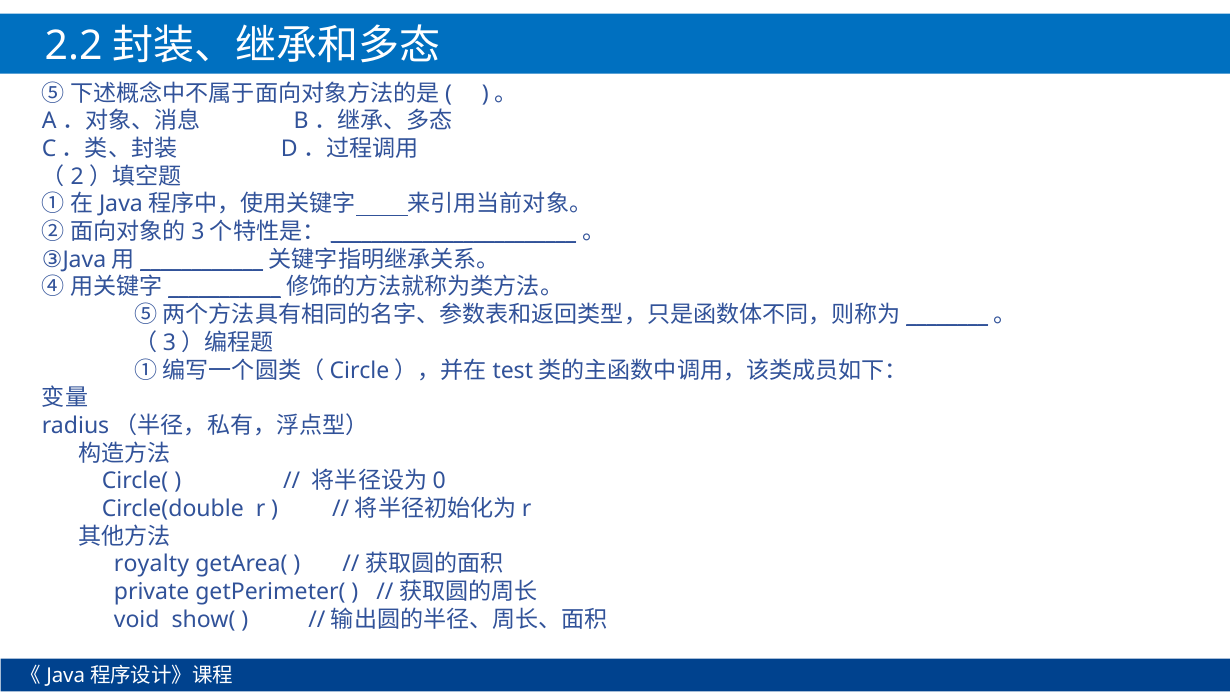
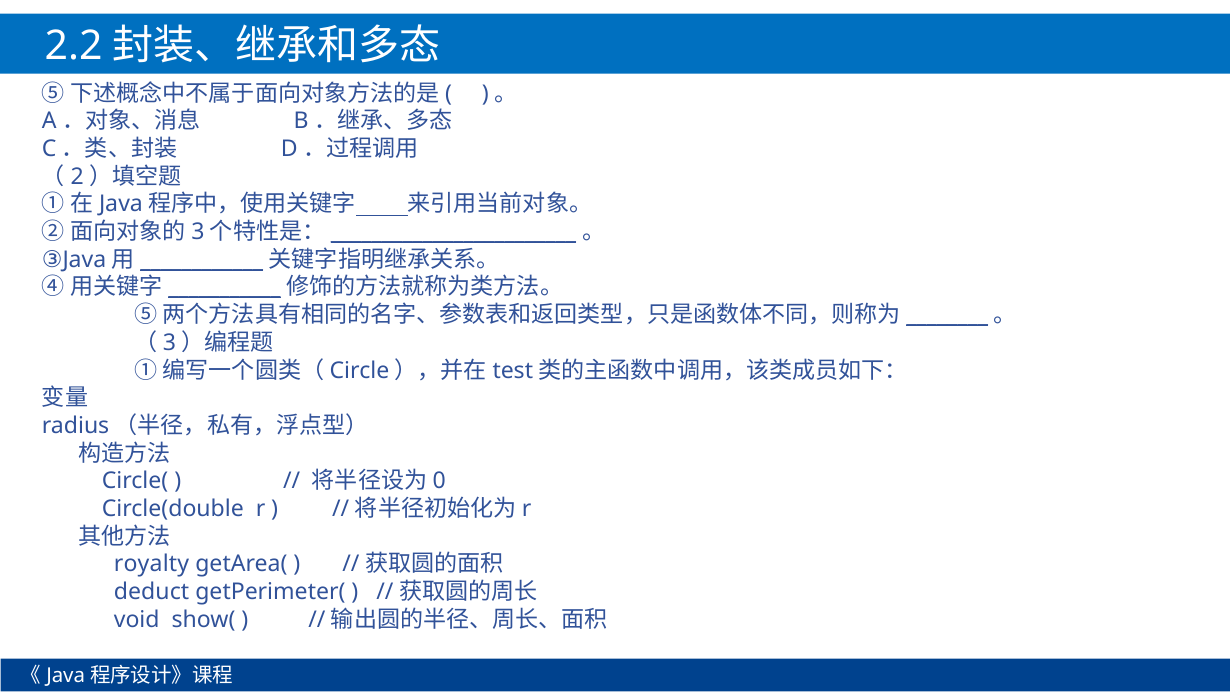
private: private -> deduct (152, 592)
